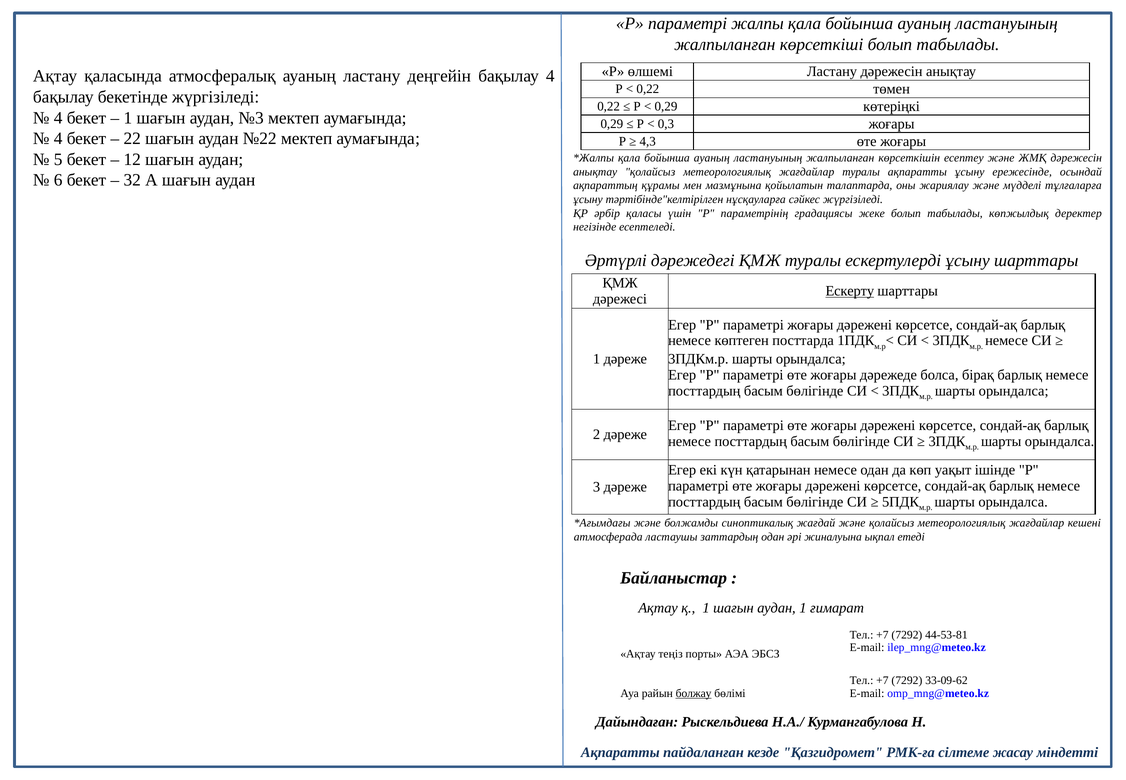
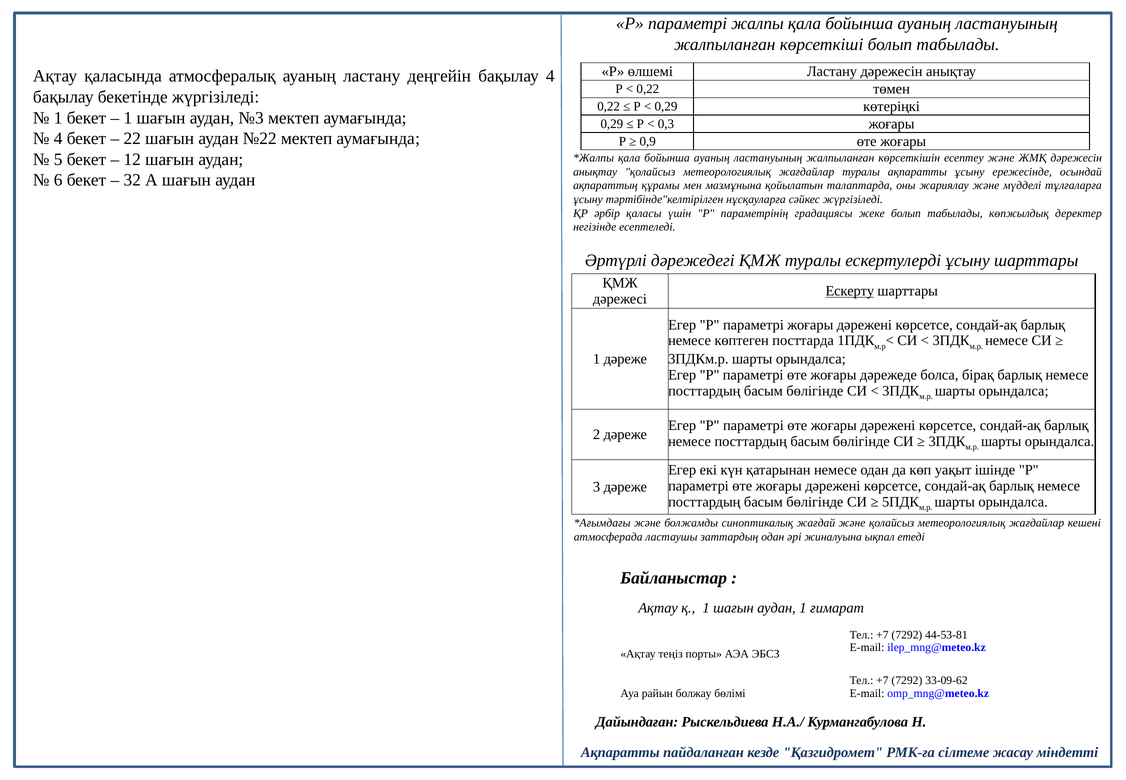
4: 4 -> 1 (58, 118)
4,3: 4,3 -> 0,9 (648, 141)
болжау underline: present -> none (694, 693)
